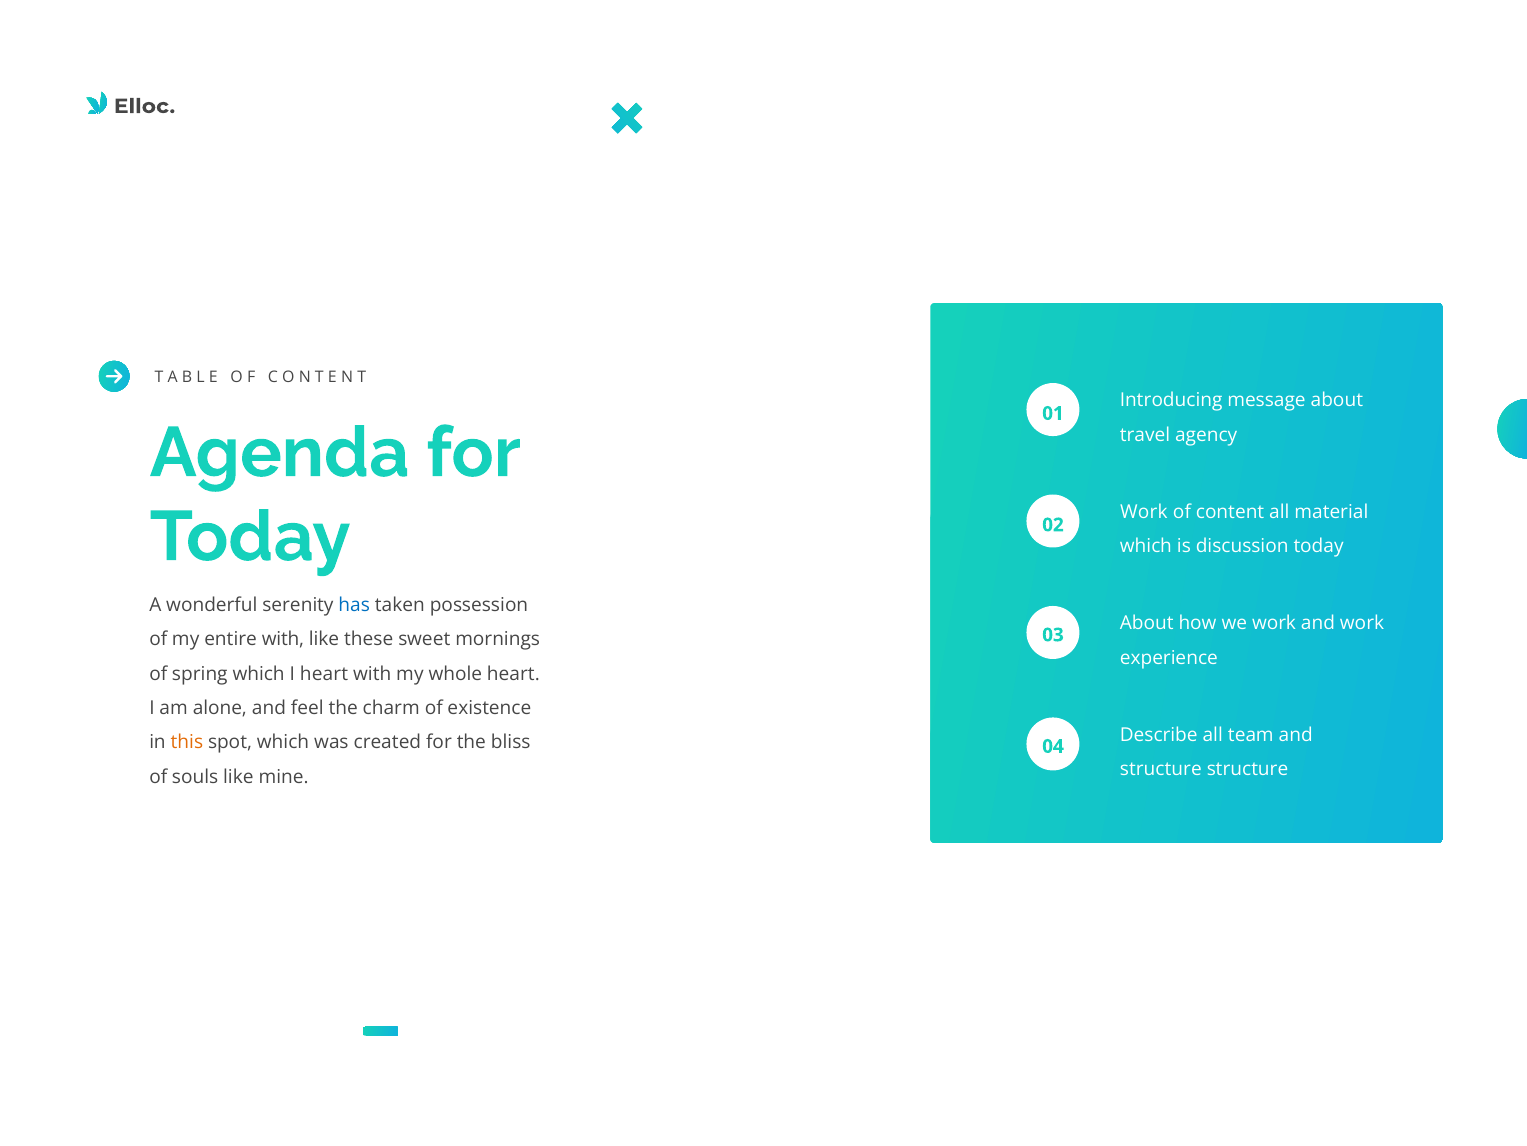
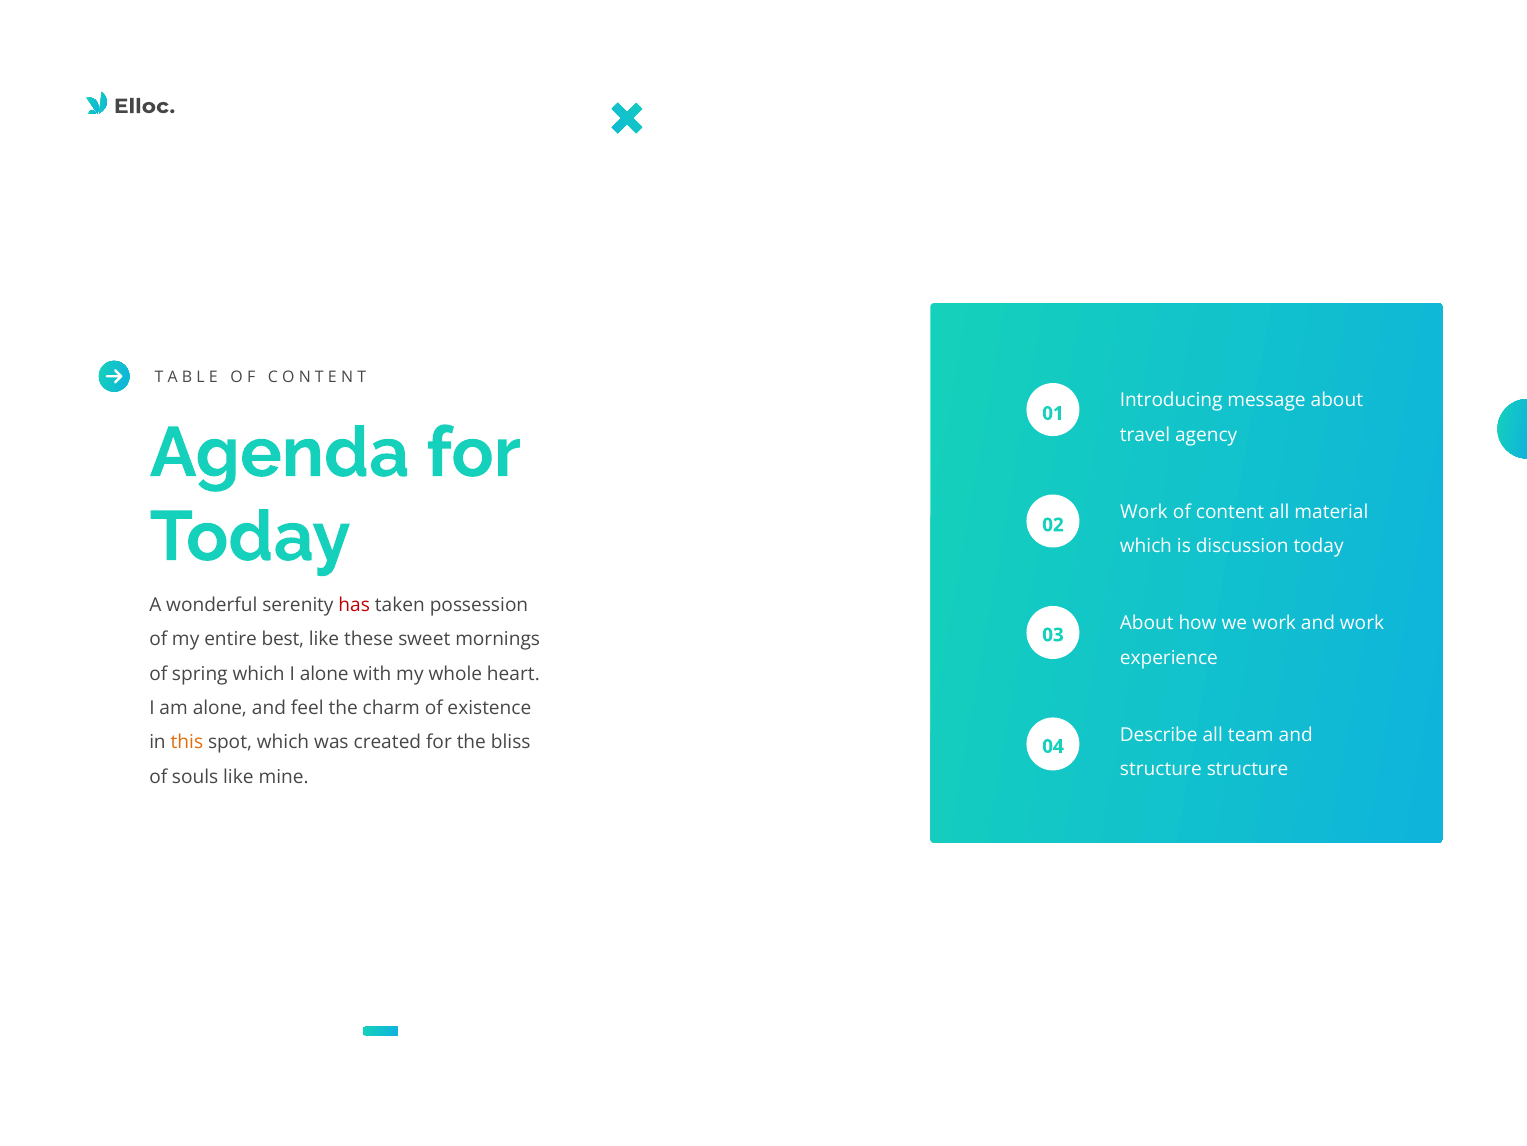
has colour: blue -> red (354, 604)
entire with: with -> best (283, 639)
I heart: heart -> alone (324, 673)
